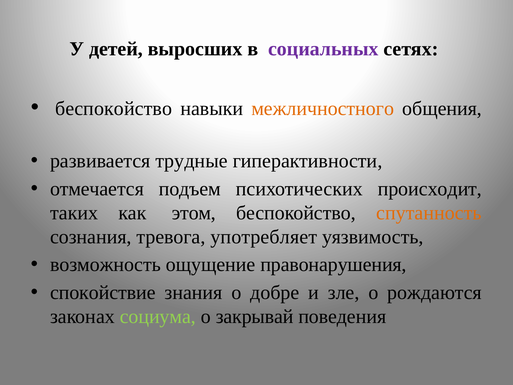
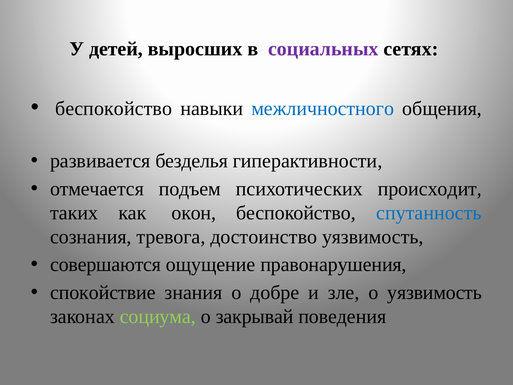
межличностного colour: orange -> blue (323, 109)
трудные: трудные -> безделья (192, 161)
этом: этом -> окон (194, 213)
спутанность colour: orange -> blue (429, 213)
употребляет: употребляет -> достоинство (264, 237)
возможность: возможность -> совершаются (106, 265)
о рождаются: рождаются -> уязвимость (435, 292)
